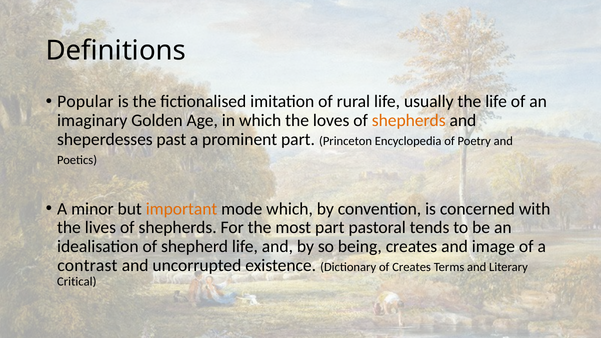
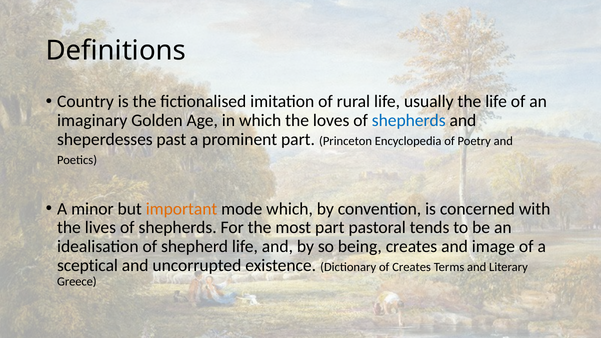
Popular: Popular -> Country (85, 102)
shepherds colour: orange -> blue (409, 121)
contrast: contrast -> sceptical (88, 266)
Critical: Critical -> Greece (77, 282)
